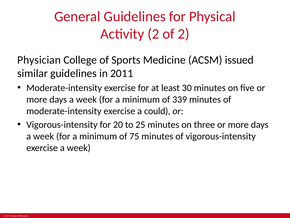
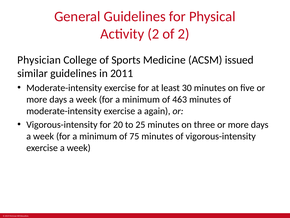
339: 339 -> 463 (180, 99)
could: could -> again (157, 111)
